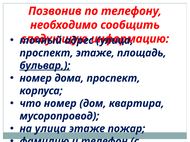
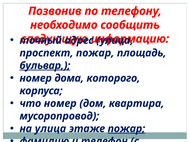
проспект этаже: этаже -> пожар (95, 53)
дома проспект: проспект -> которого (113, 78)
пожар underline: none -> present (126, 129)
